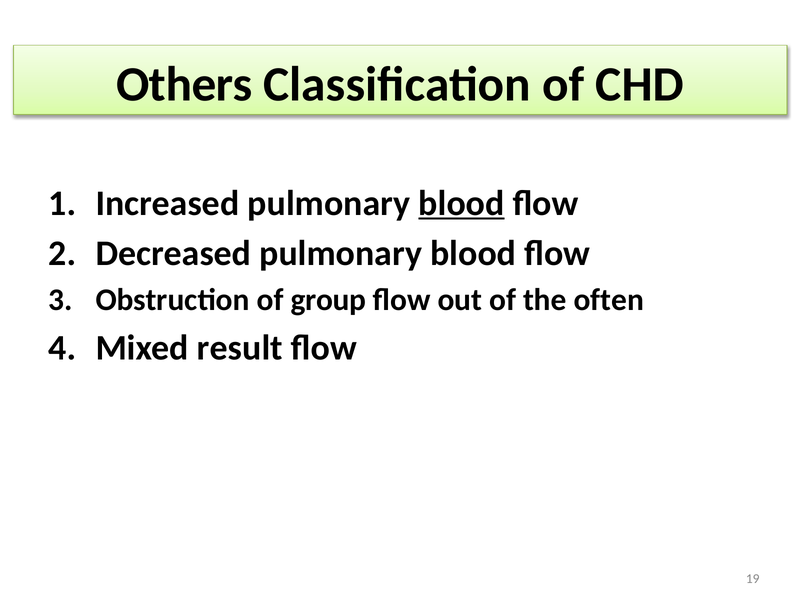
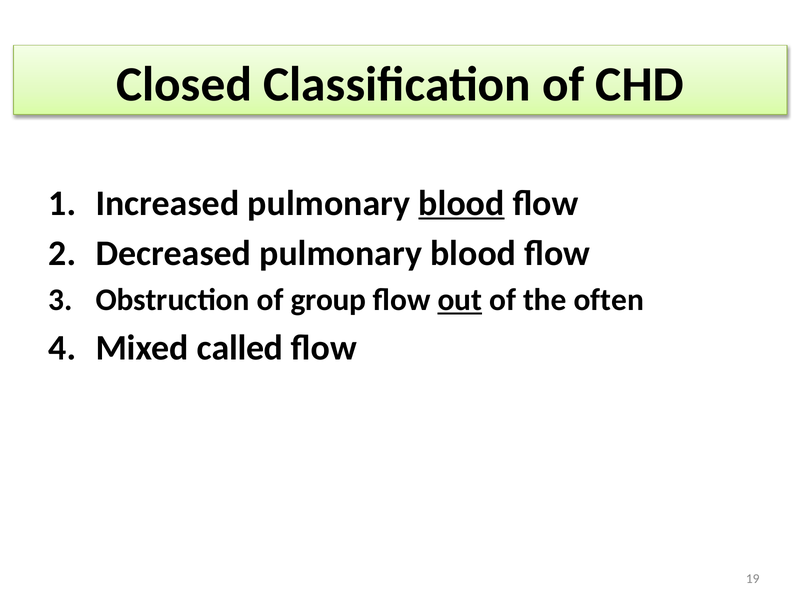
Others: Others -> Closed (184, 84)
out underline: none -> present (460, 300)
result: result -> called (240, 348)
